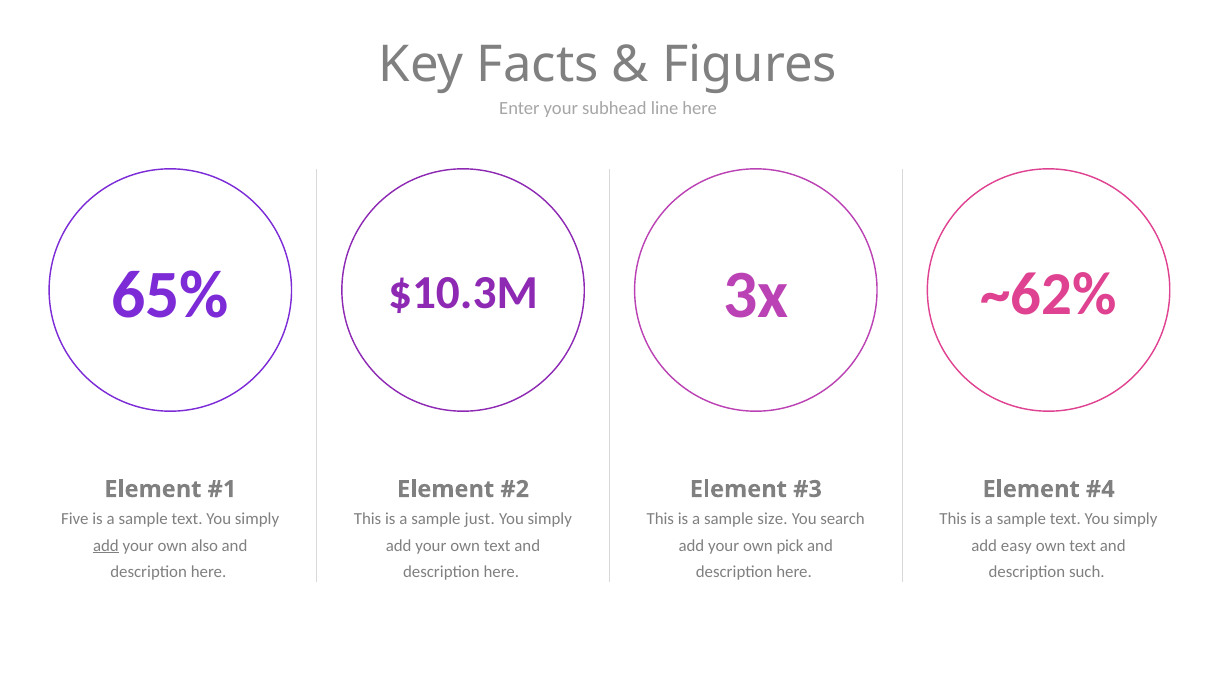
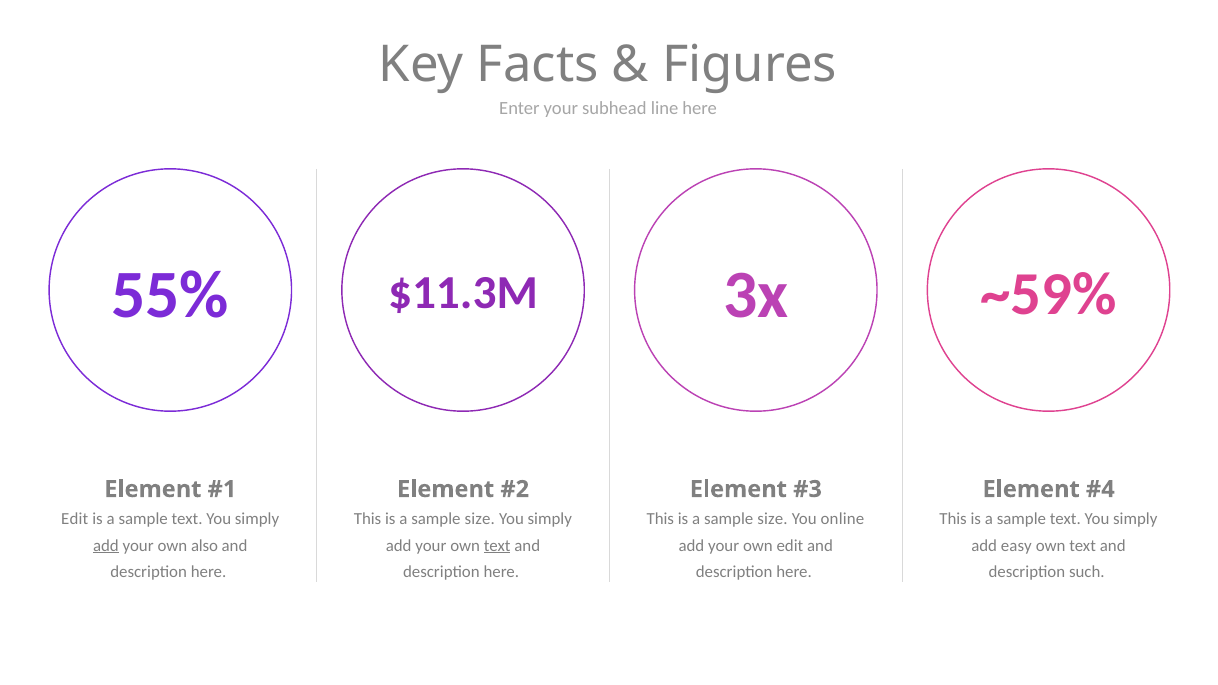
65%: 65% -> 55% (170, 295)
~62%: ~62% -> ~59% (1049, 294)
$10.3M: $10.3M -> $11.3M (463, 293)
Five: Five -> Edit (75, 519)
just: just -> size (480, 519)
search: search -> online (842, 519)
text underline: none -> present (497, 546)
own pick: pick -> edit (790, 546)
